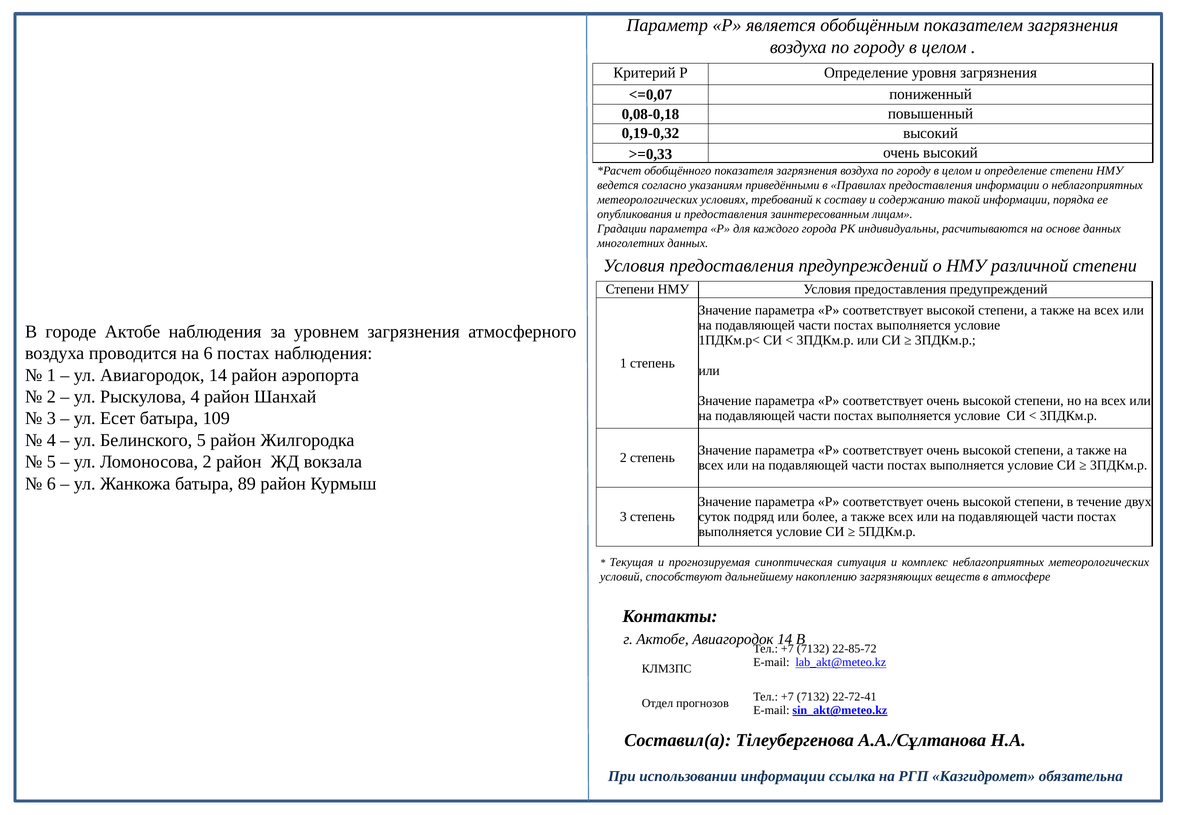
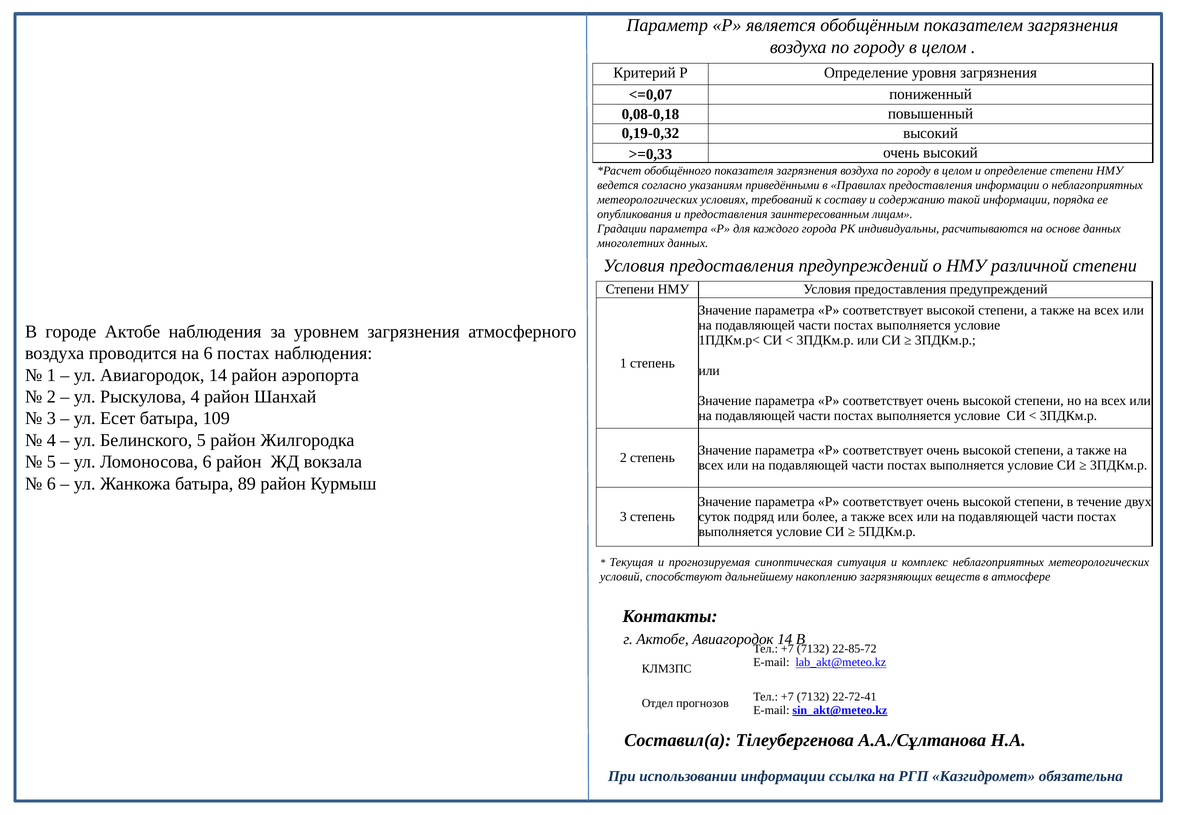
Ломоносова 2: 2 -> 6 (207, 462)
